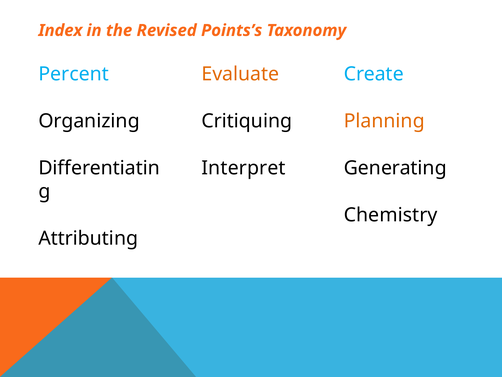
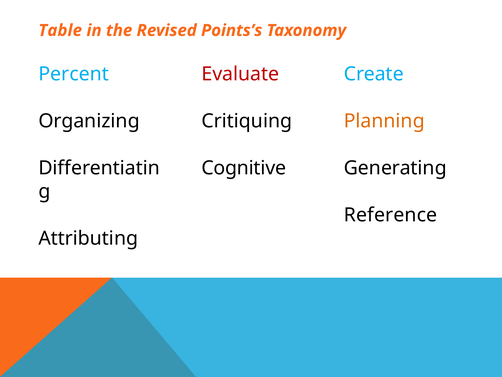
Index: Index -> Table (60, 30)
Evaluate colour: orange -> red (240, 74)
Interpret: Interpret -> Cognitive (244, 168)
Chemistry: Chemistry -> Reference (391, 215)
